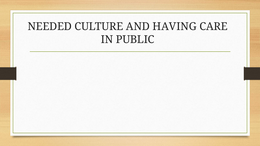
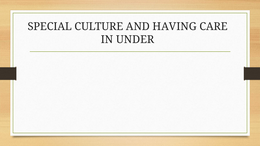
NEEDED: NEEDED -> SPECIAL (50, 27)
PUBLIC: PUBLIC -> UNDER (135, 40)
